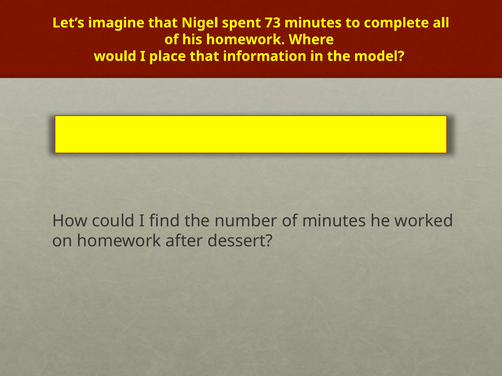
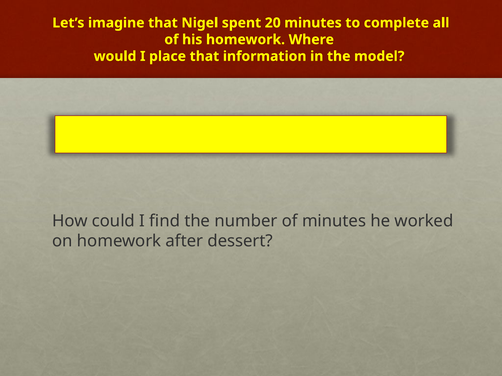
73: 73 -> 20 (273, 23)
